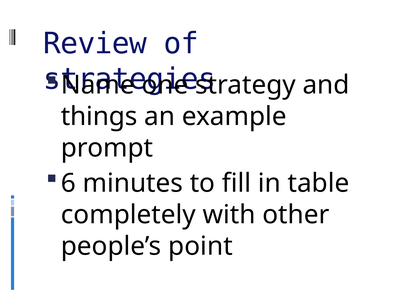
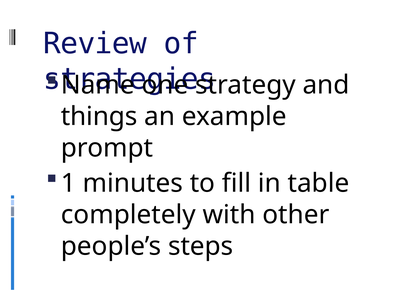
6: 6 -> 1 (68, 183)
point: point -> steps (201, 246)
